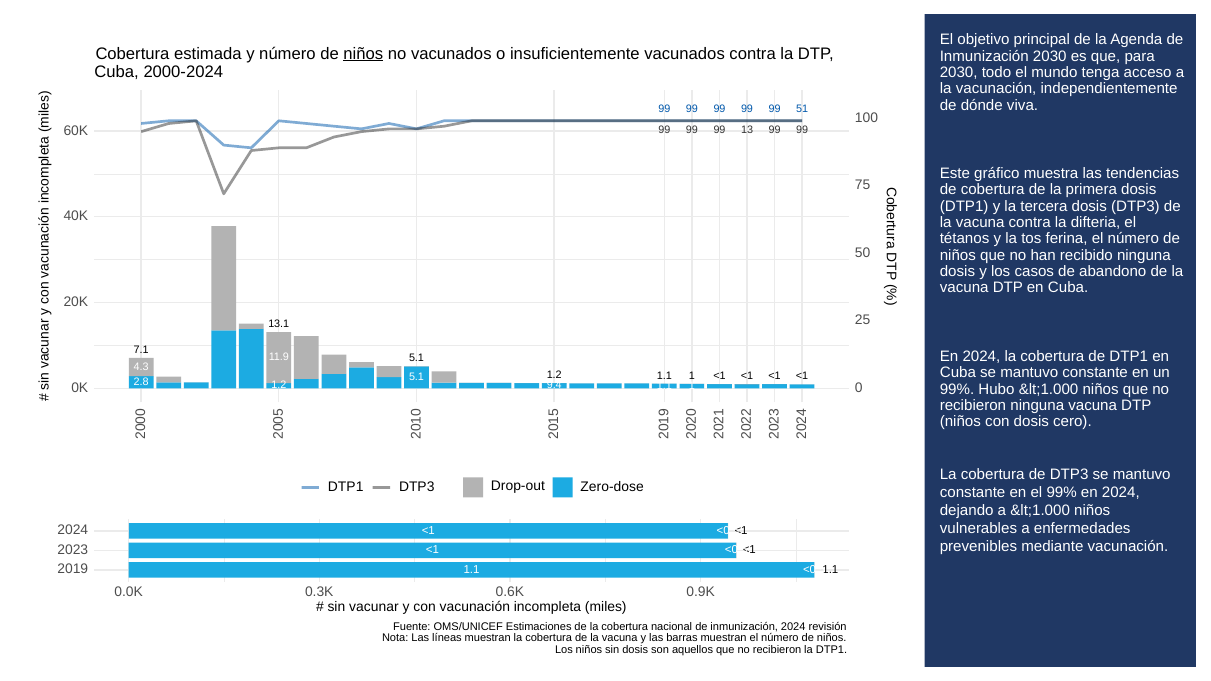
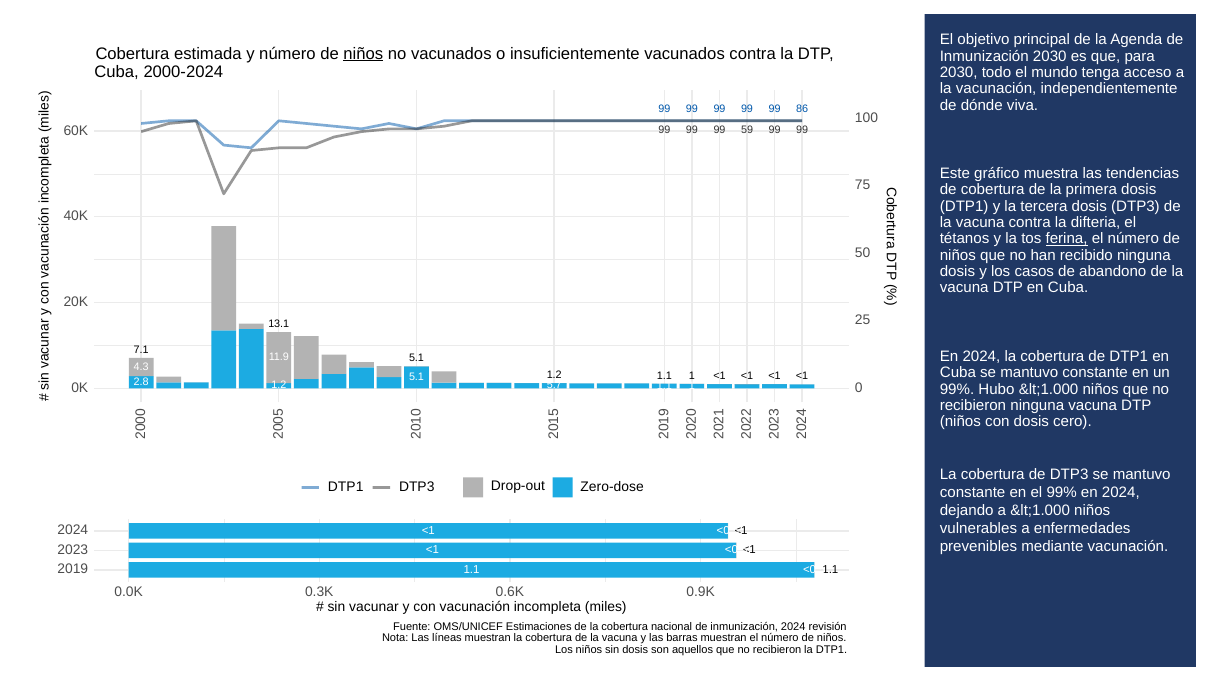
51: 51 -> 86 (802, 109)
13: 13 -> 59 (747, 130)
ferina underline: none -> present (1067, 239)
9.4: 9.4 -> 5.7 (554, 385)
